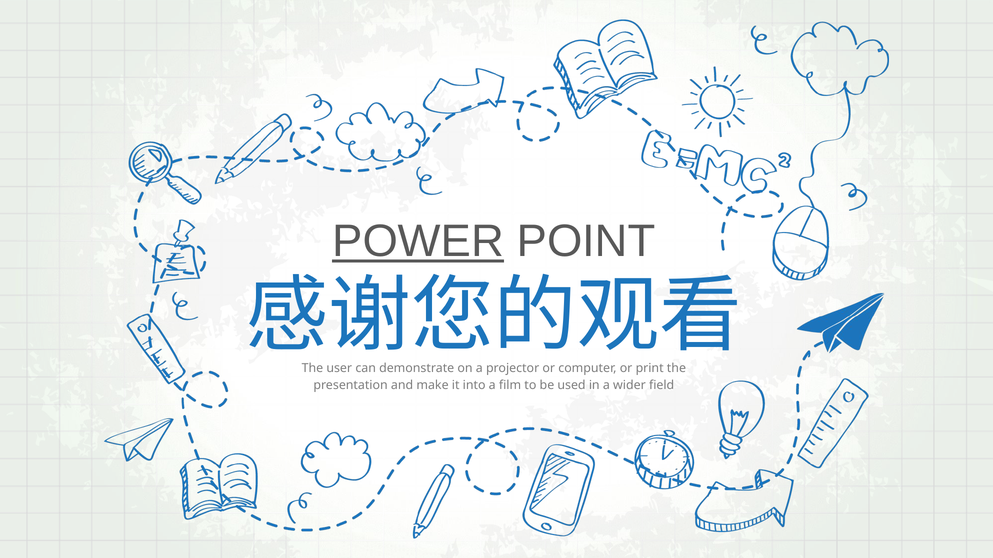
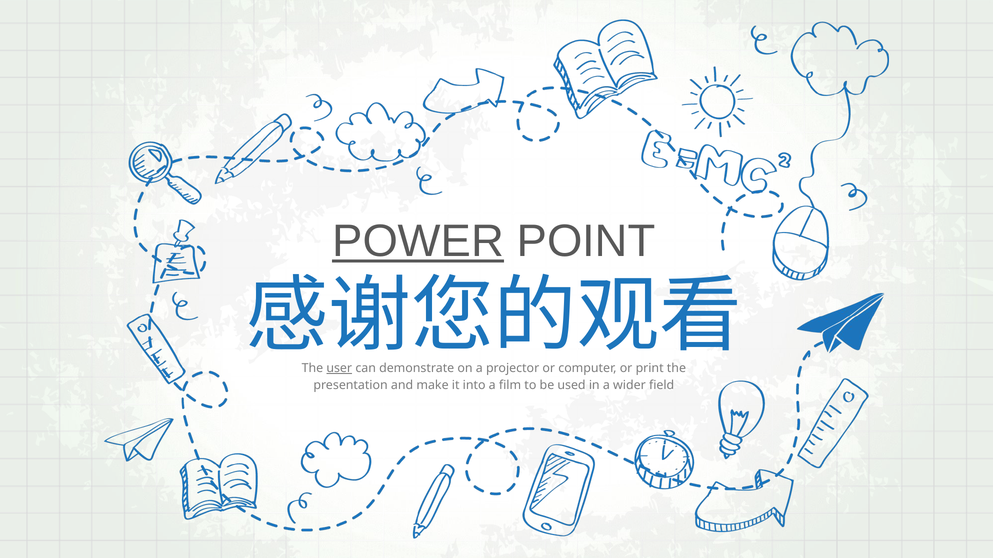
user underline: none -> present (339, 369)
